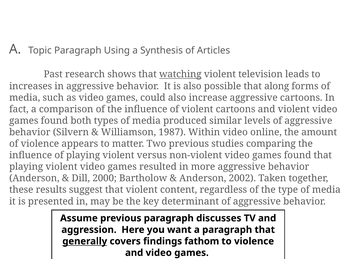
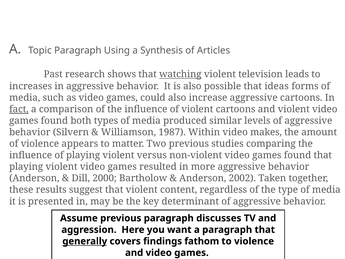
along: along -> ideas (277, 86)
fact underline: none -> present (19, 109)
online: online -> makes (266, 132)
